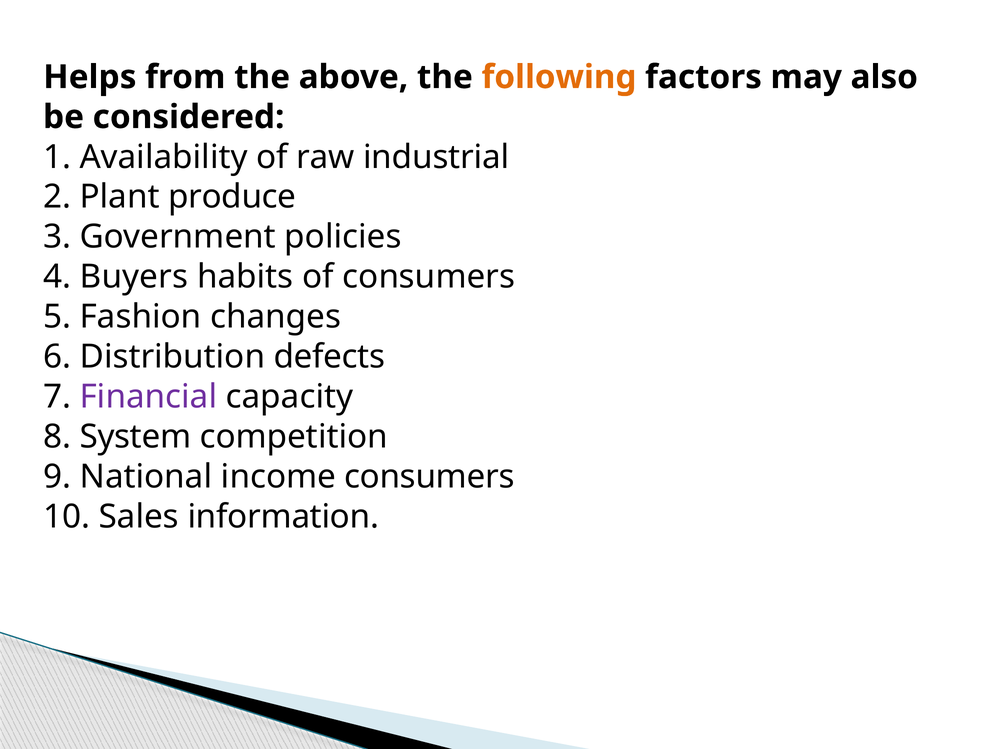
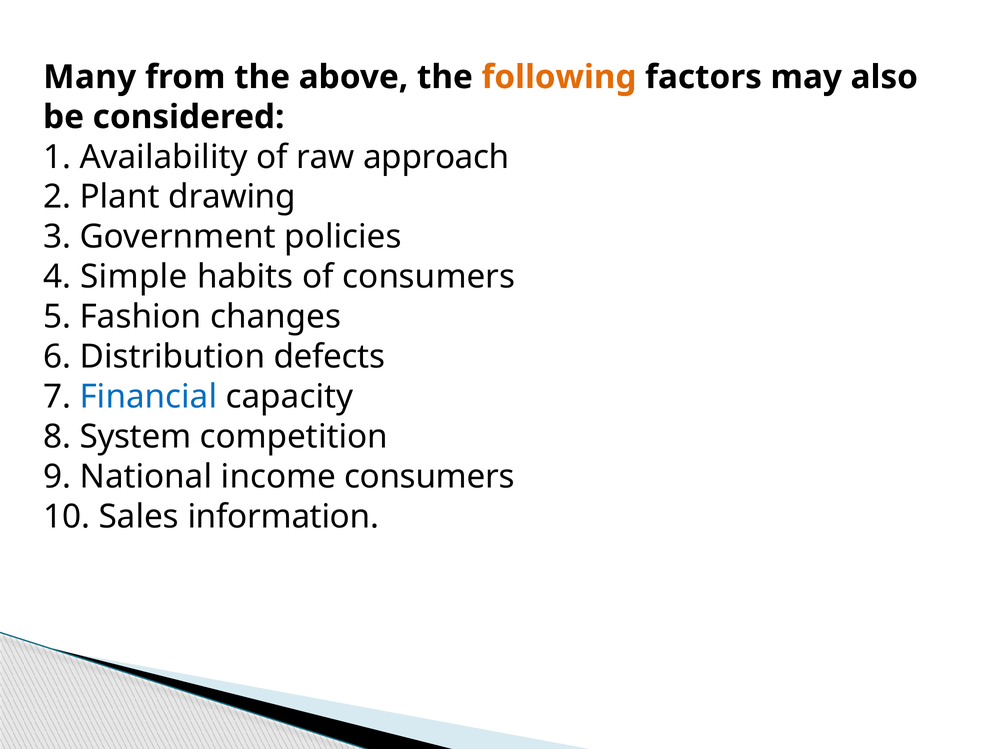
Helps: Helps -> Many (90, 77)
industrial: industrial -> approach (436, 157)
produce: produce -> drawing (232, 197)
Buyers: Buyers -> Simple (134, 277)
Financial colour: purple -> blue (148, 397)
